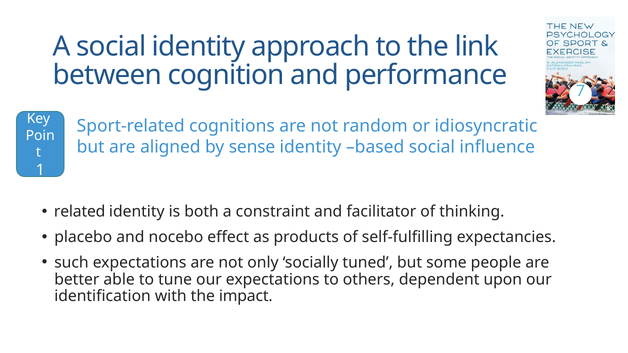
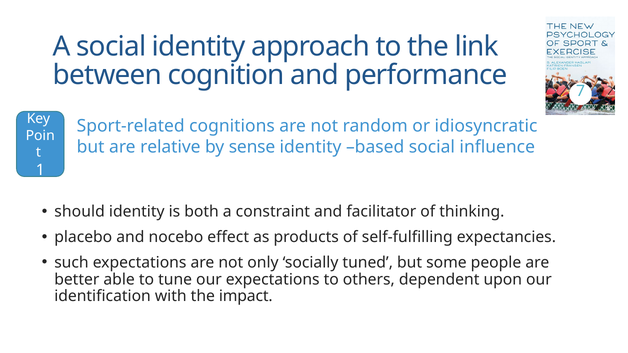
aligned: aligned -> relative (170, 147)
related: related -> should (80, 212)
